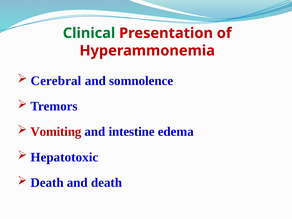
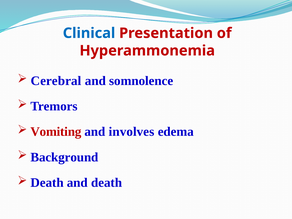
Clinical colour: green -> blue (89, 33)
intestine: intestine -> involves (132, 132)
Hepatotoxic: Hepatotoxic -> Background (64, 157)
